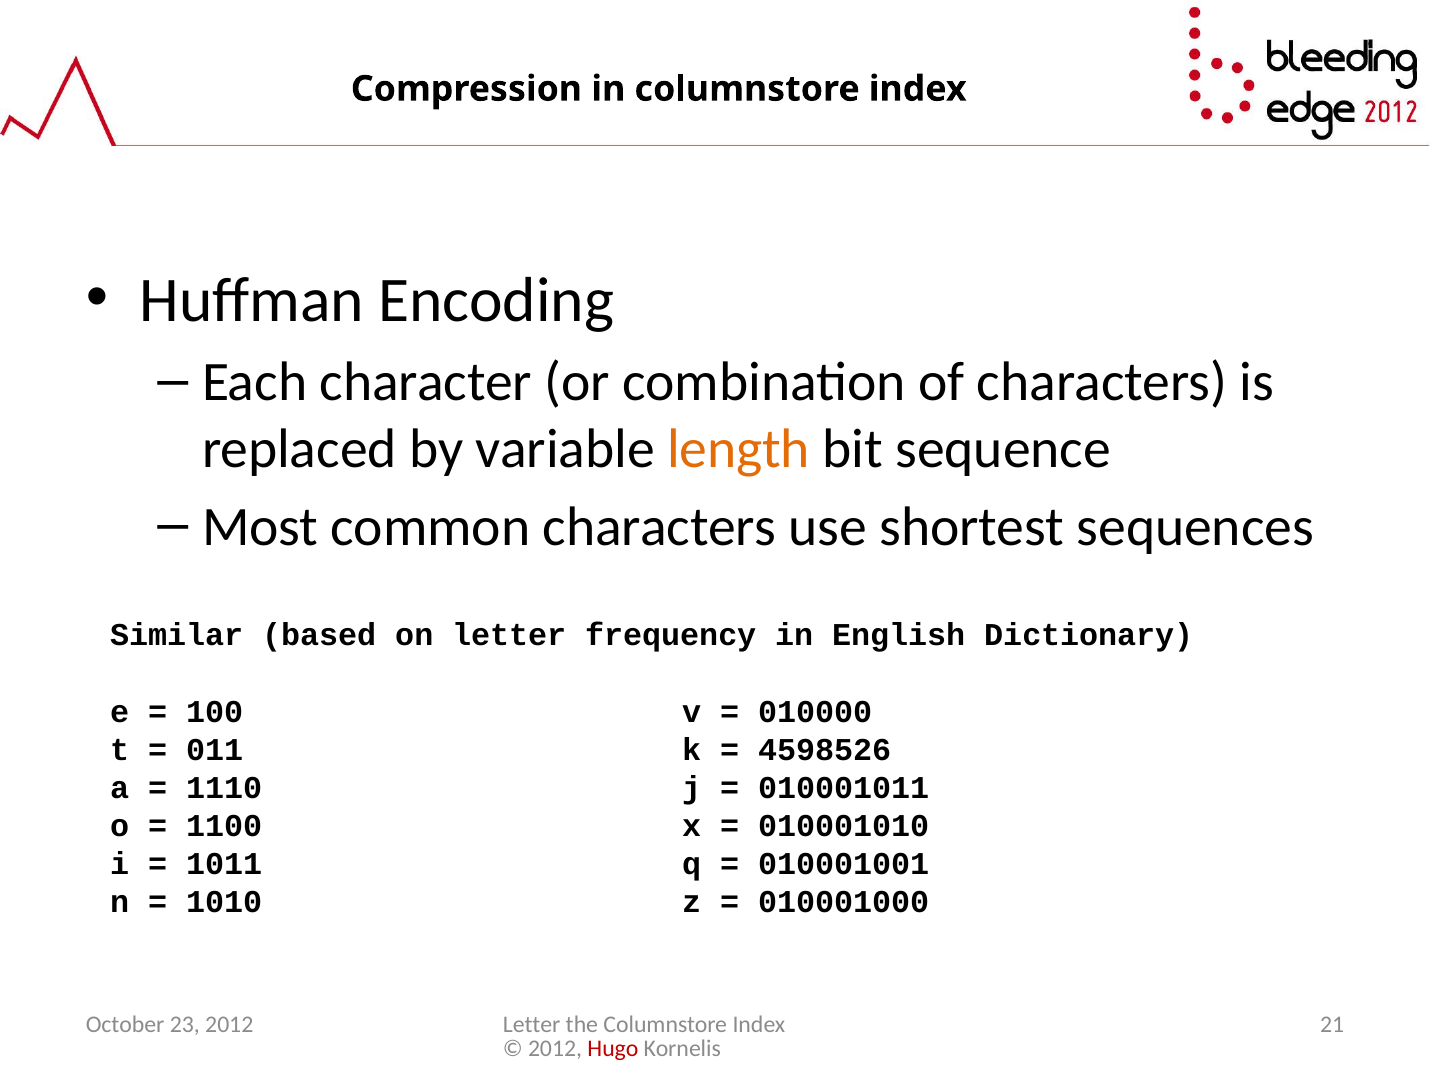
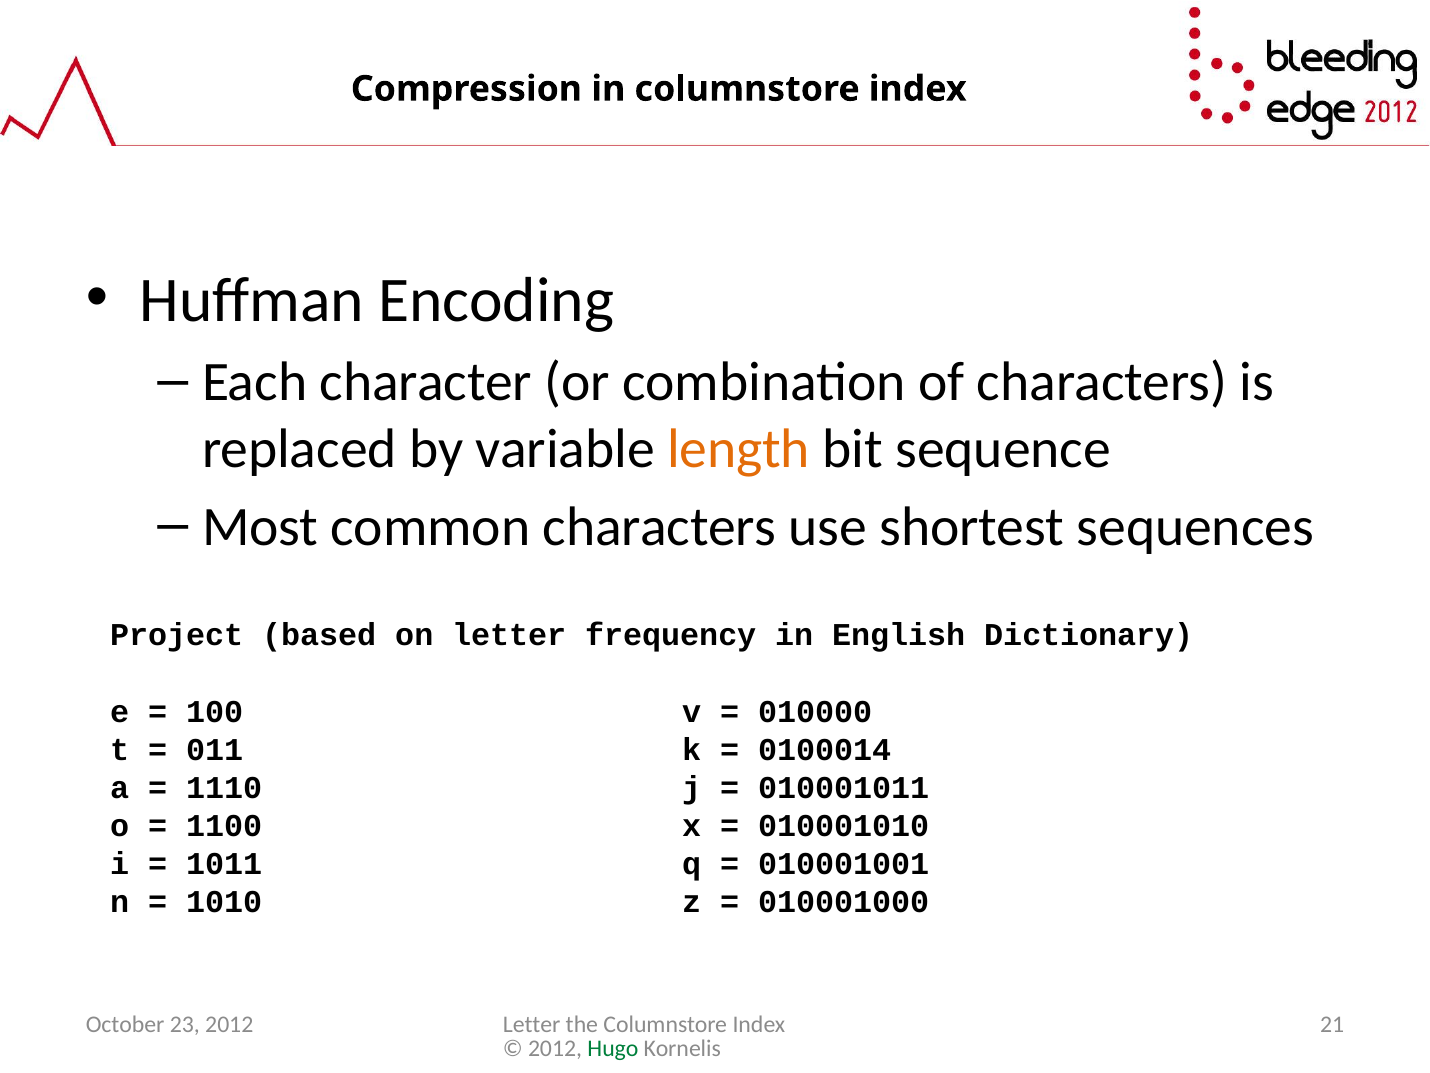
Similar: Similar -> Project (177, 635)
4598526: 4598526 -> 0100014 (825, 750)
Hugo colour: red -> green (613, 1048)
